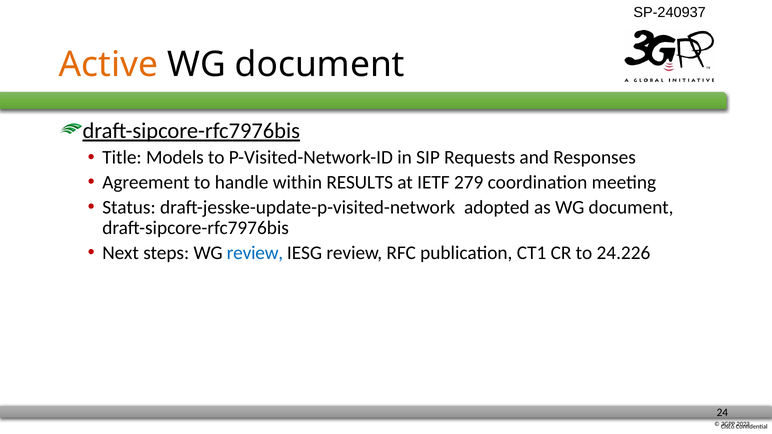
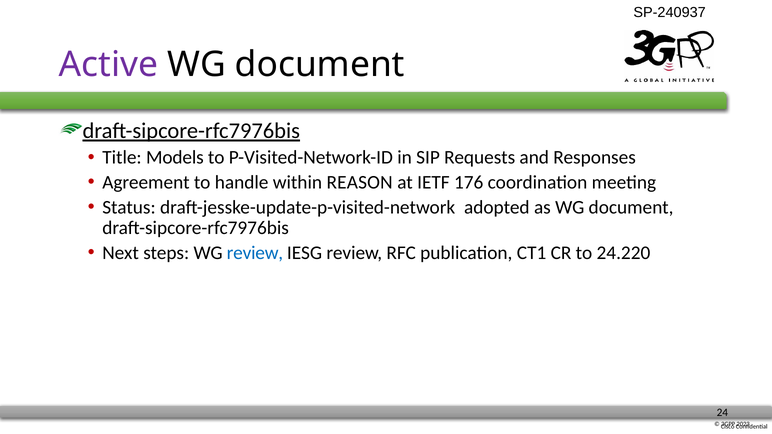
Active colour: orange -> purple (109, 65)
RESULTS: RESULTS -> REASON (360, 182)
279: 279 -> 176 (469, 182)
24.226: 24.226 -> 24.220 (623, 253)
